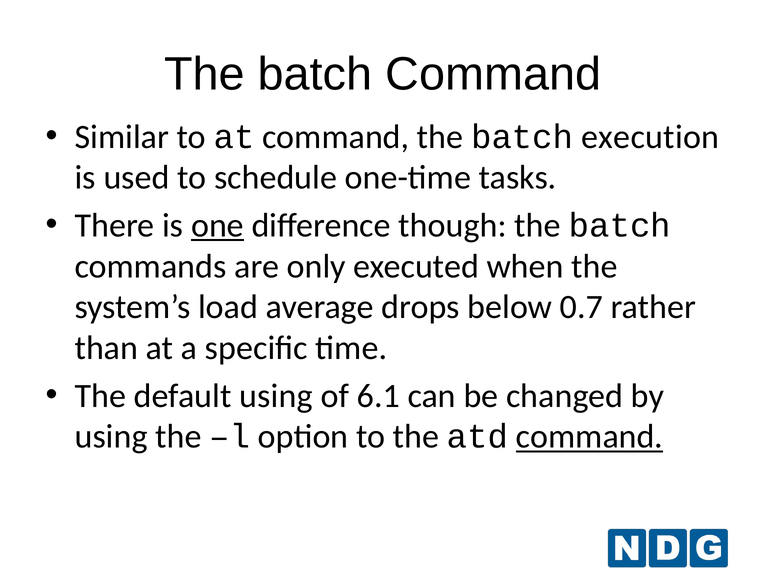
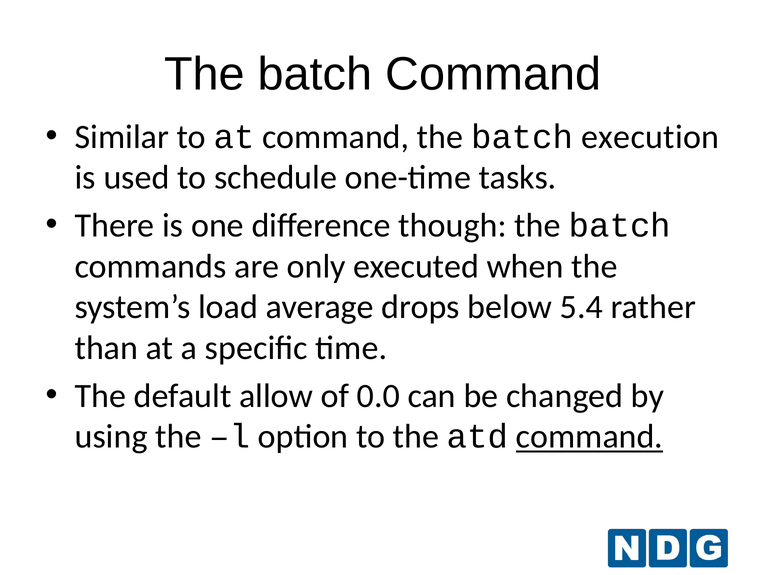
one underline: present -> none (217, 225)
0.7: 0.7 -> 5.4 (581, 307)
default using: using -> allow (276, 395)
6.1: 6.1 -> 0.0 (378, 395)
